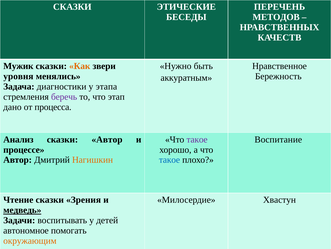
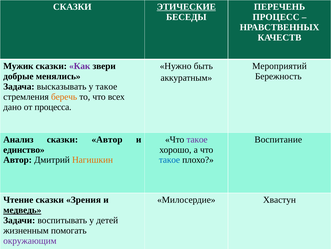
ЭТИЧЕСКИЕ underline: none -> present (186, 7)
МЕТОДОВ: МЕТОДОВ -> ПРОЦЕСС (276, 17)
Как colour: orange -> purple (80, 66)
Нравственное: Нравственное -> Мероприятий (279, 66)
уровня: уровня -> добрые (18, 76)
диагностики: диагностики -> высказывать (62, 86)
у этапа: этапа -> такое (106, 86)
беречь colour: purple -> orange (64, 97)
этап: этап -> всех (116, 97)
процессе: процессе -> единство (24, 149)
автономное: автономное -> жизненным (26, 230)
окружающим colour: orange -> purple (30, 240)
